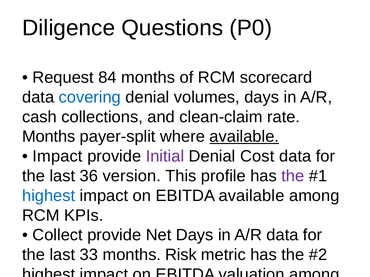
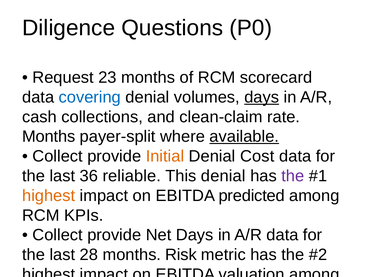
84: 84 -> 23 (107, 78)
days underline: none -> present (262, 97)
Impact: Impact -> Collect (58, 157)
Initial colour: purple -> orange (165, 157)
version: version -> reliable (132, 176)
This profile: profile -> denial (223, 176)
highest colour: blue -> orange (49, 196)
EBITDA available: available -> predicted (252, 196)
33: 33 -> 28 (89, 255)
